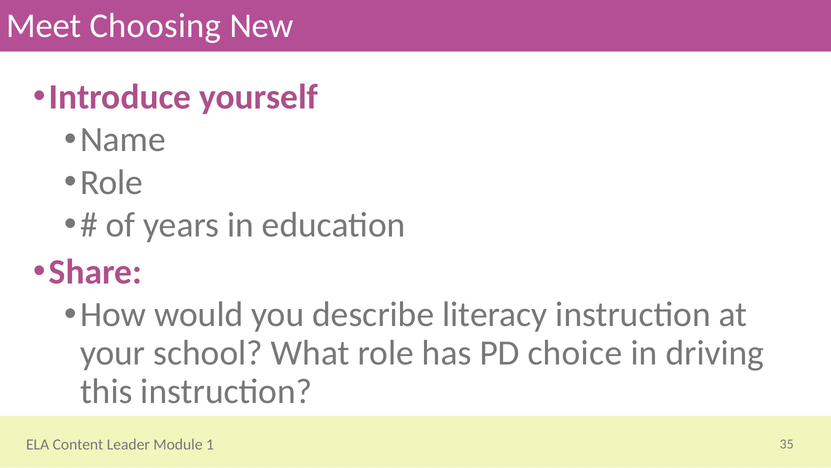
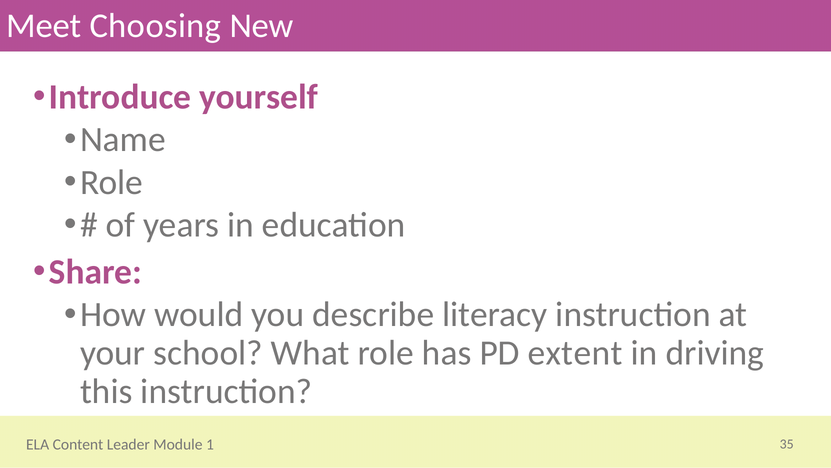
choice: choice -> extent (575, 353)
